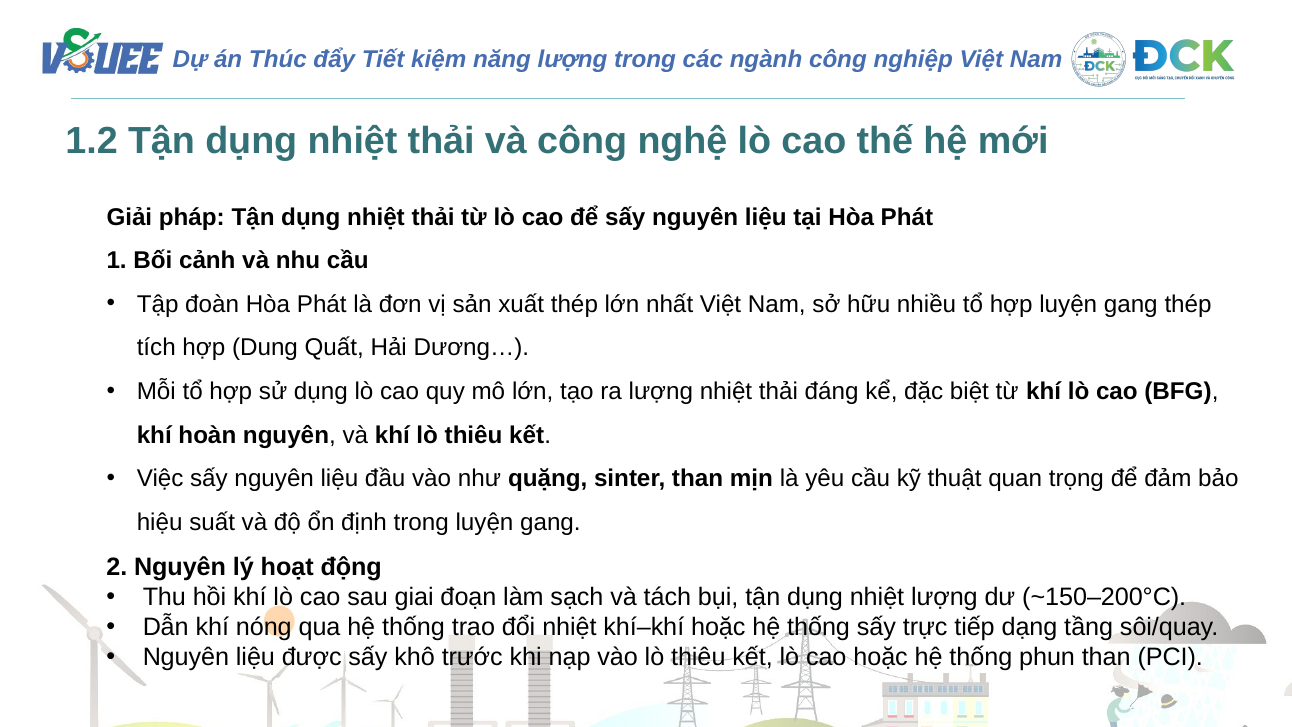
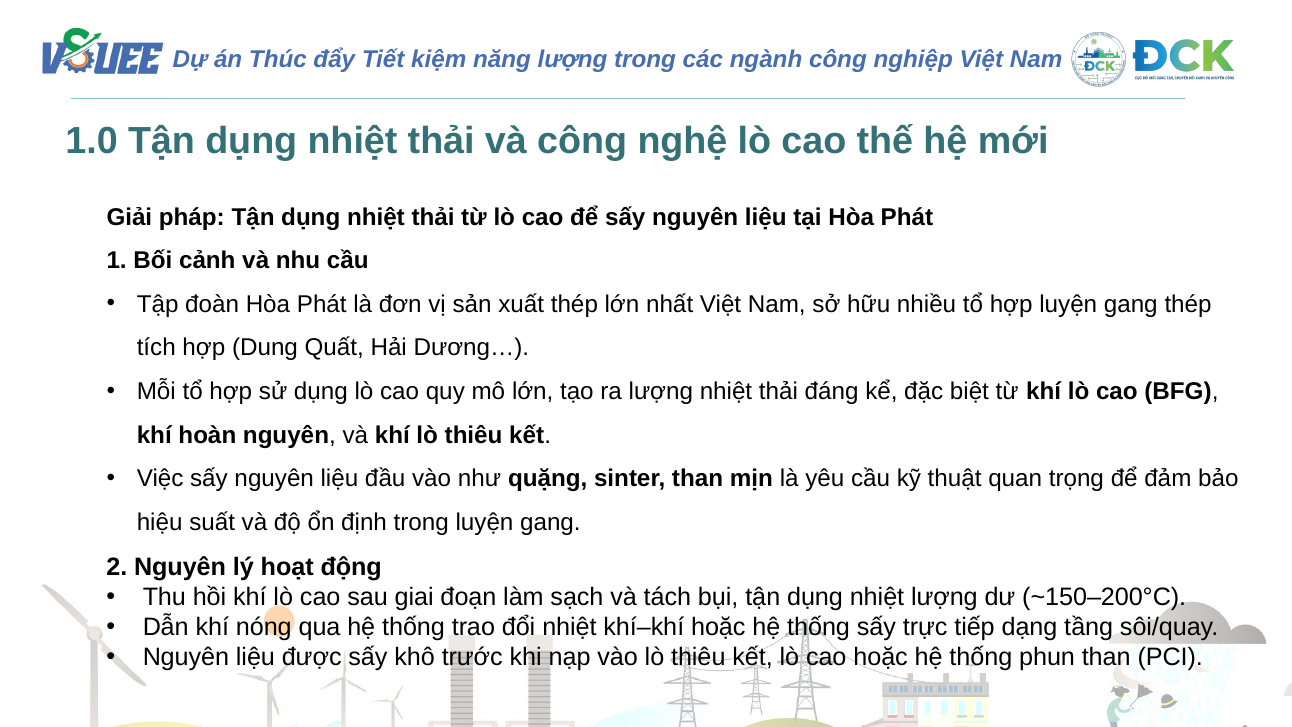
1.2: 1.2 -> 1.0 (92, 141)
